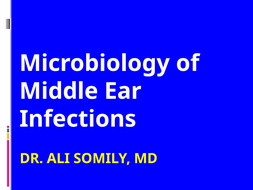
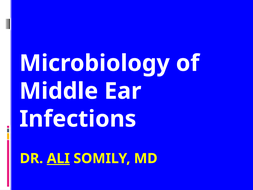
ALI underline: none -> present (58, 158)
